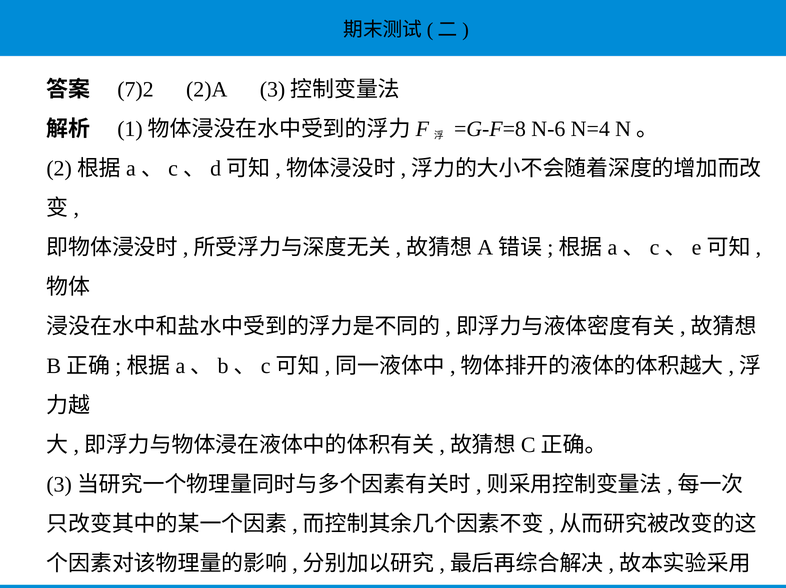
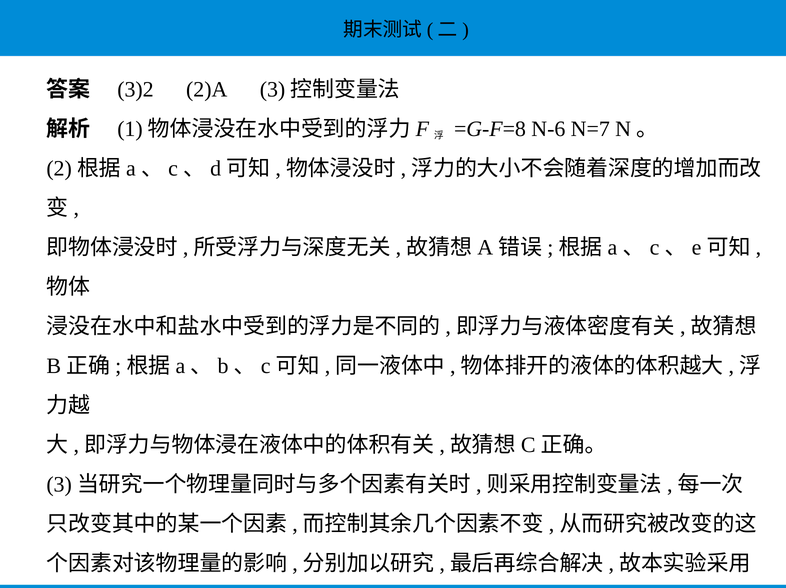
7)2: 7)2 -> 3)2 (135, 90)
N=4: N=4 -> N=7 (590, 129)
